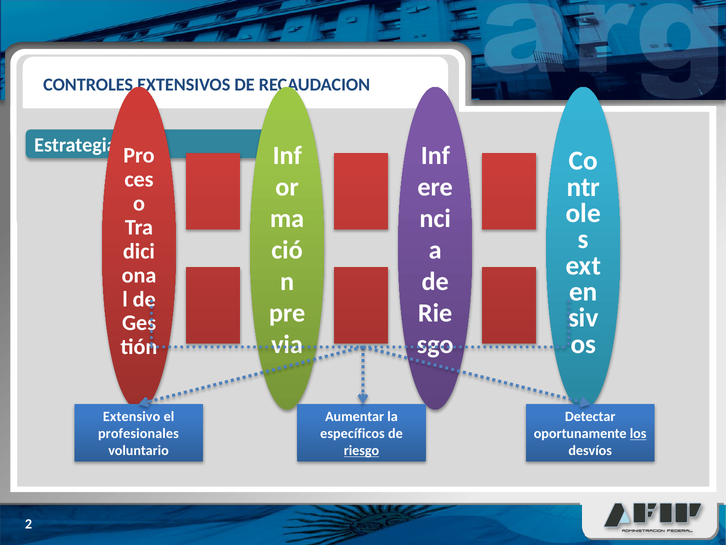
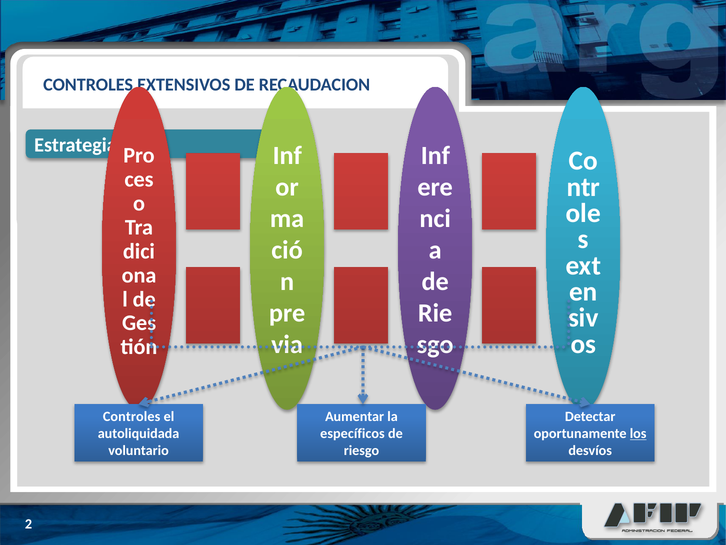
Extensivo: Extensivo -> Controles (132, 416)
profesionales: profesionales -> autoliquidada (139, 433)
riesgo underline: present -> none (361, 450)
